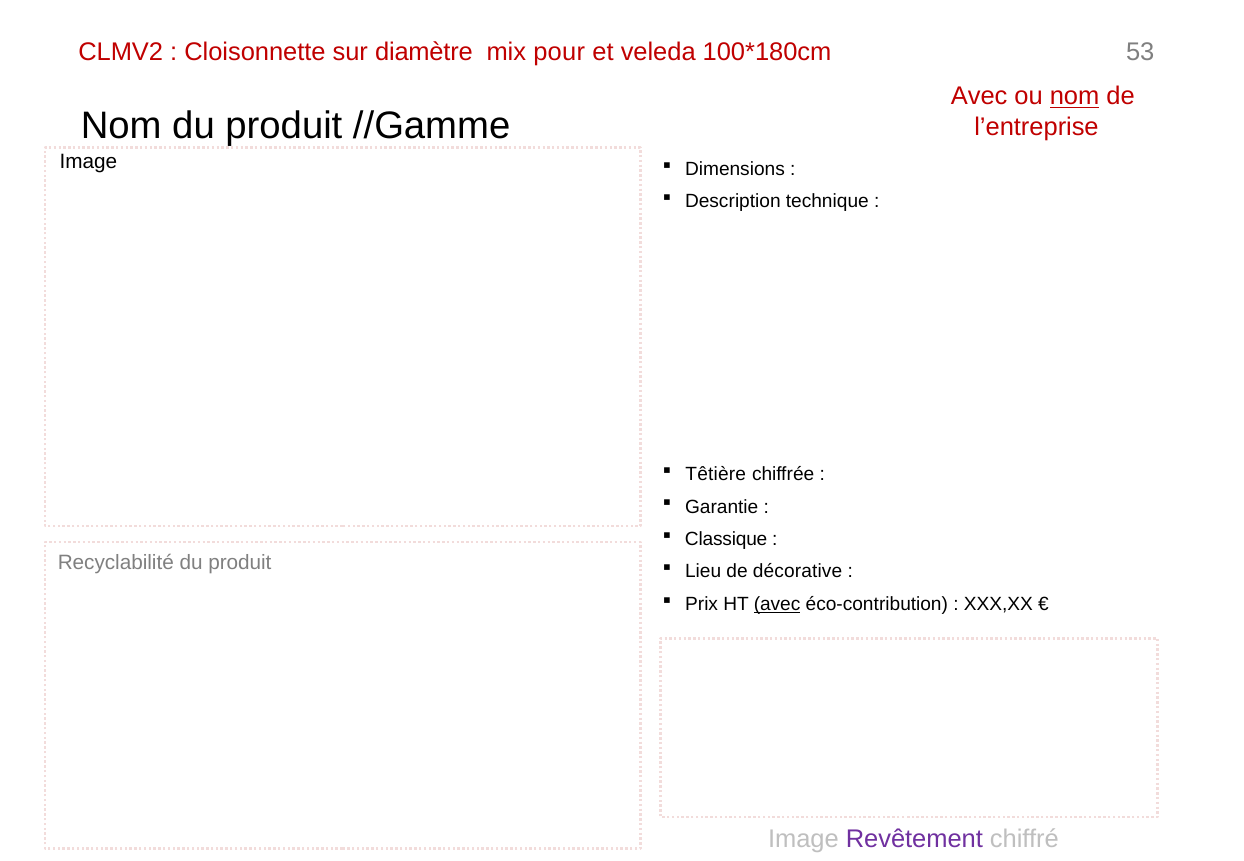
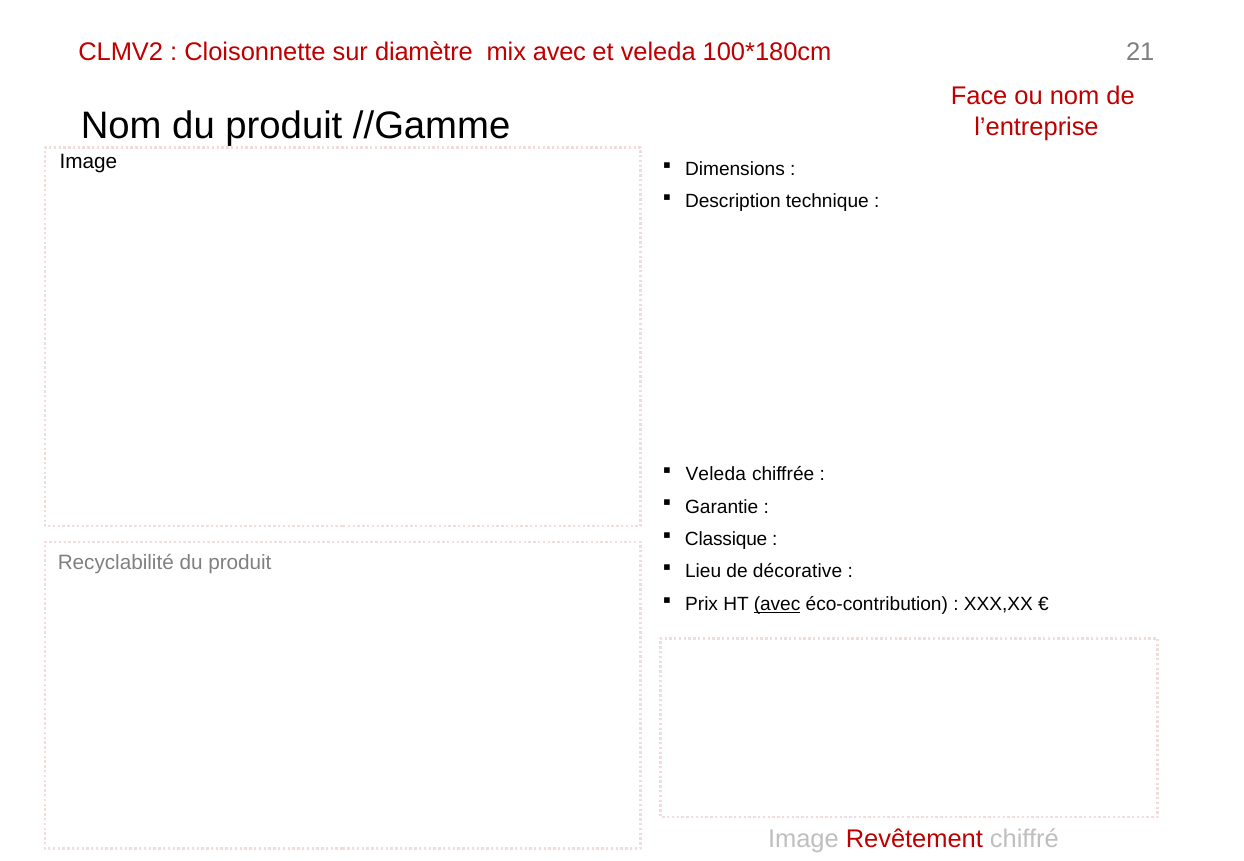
mix pour: pour -> avec (559, 52)
53: 53 -> 21 (1140, 52)
Avec: Avec -> Face (979, 97)
nom underline: present -> none (1075, 97)
Têtière: Têtière -> Veleda (716, 474)
Revêtement colour: purple -> red (914, 839)
